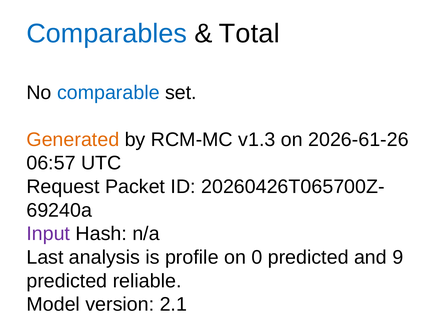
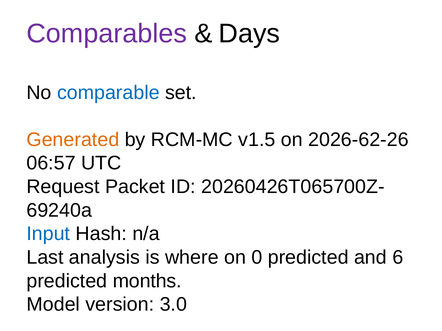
Comparables colour: blue -> purple (107, 34)
Total: Total -> Days (249, 34)
v1.3: v1.3 -> v1.5 (257, 140)
2026-61-26: 2026-61-26 -> 2026-62-26 (358, 140)
Input colour: purple -> blue (48, 234)
profile: profile -> where (192, 258)
9: 9 -> 6 (398, 258)
reliable: reliable -> months (147, 281)
2.1: 2.1 -> 3.0 (173, 305)
